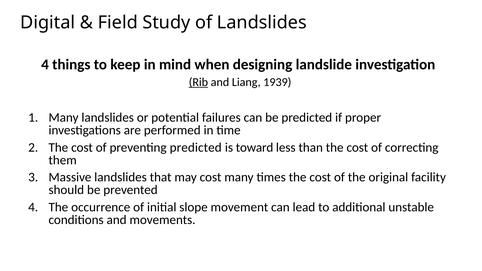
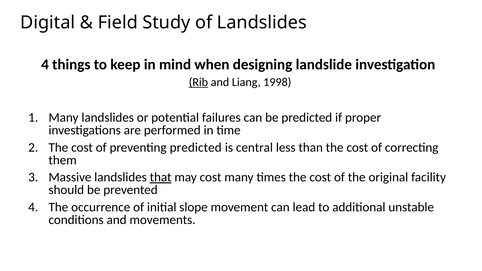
1939: 1939 -> 1998 (277, 82)
toward: toward -> central (254, 147)
that underline: none -> present (161, 177)
